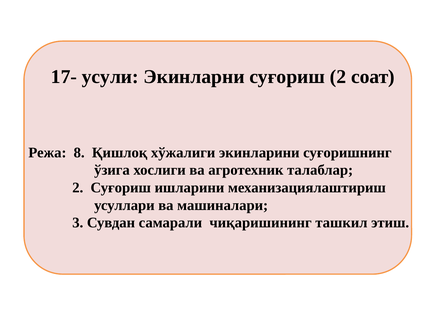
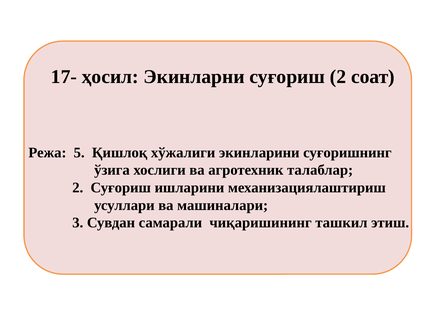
усули: усули -> ҳосил (110, 77)
8: 8 -> 5 (79, 153)
